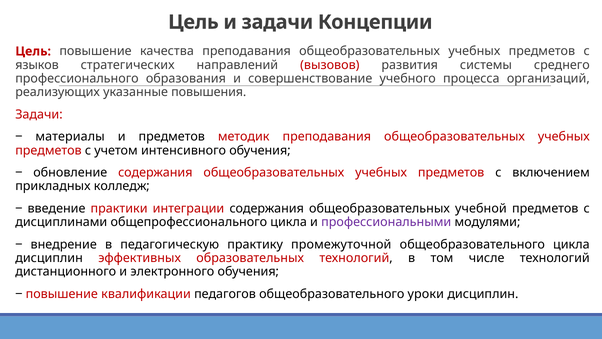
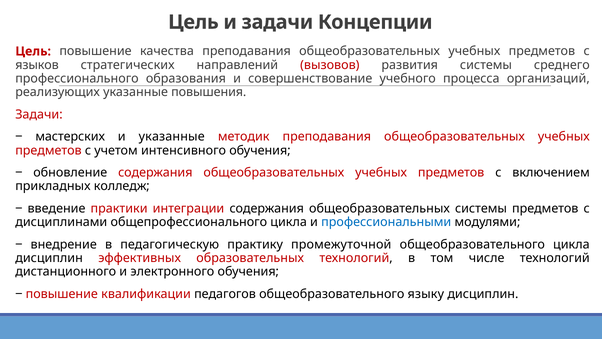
материалы: материалы -> мастерских (70, 137)
и предметов: предметов -> указанные (172, 137)
общеобразовательных учебной: учебной -> системы (481, 208)
профессиональными colour: purple -> blue (386, 222)
уроки: уроки -> языку (426, 294)
